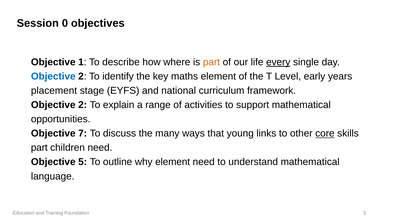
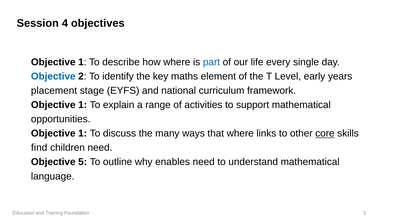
0: 0 -> 4 (65, 23)
part colour: orange -> blue (211, 62)
every underline: present -> none (278, 62)
2: 2 -> 1 (83, 105)
7: 7 -> 1 (83, 133)
that young: young -> where (240, 133)
part: part -> find (39, 148)
why element: element -> enables (173, 162)
